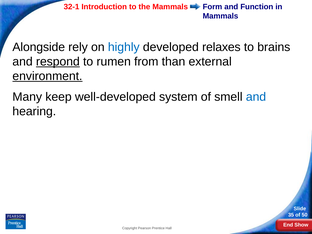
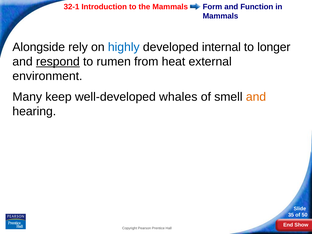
relaxes: relaxes -> internal (221, 47)
brains: brains -> longer (274, 47)
than: than -> heat (173, 62)
environment underline: present -> none (47, 76)
system: system -> whales (178, 97)
and colour: blue -> orange (256, 97)
